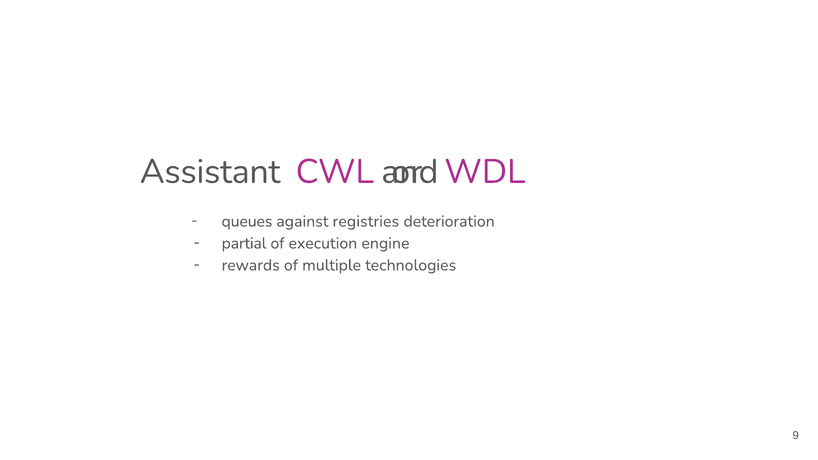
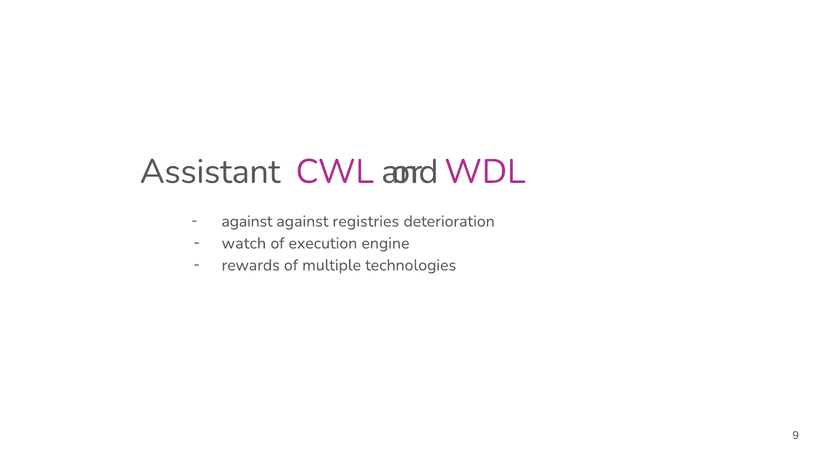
queues: queues -> against (247, 221)
partial: partial -> watch (244, 243)
